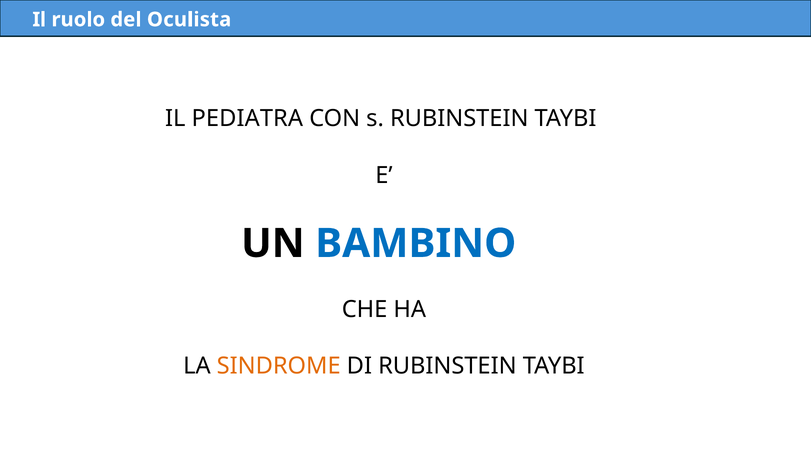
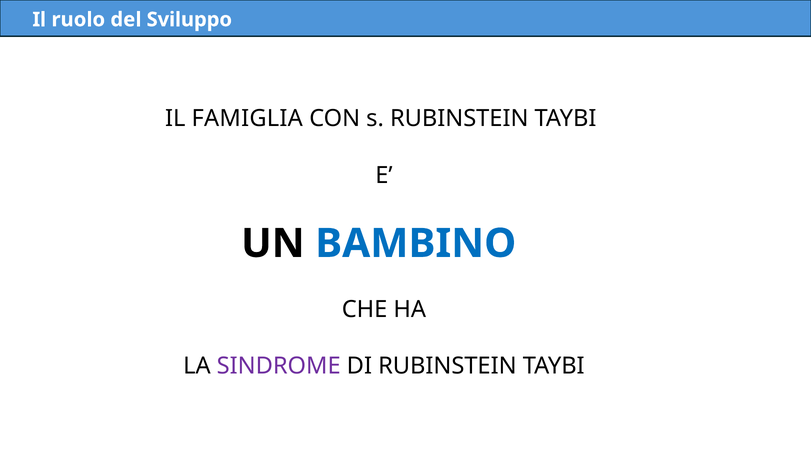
Oculista: Oculista -> Sviluppo (189, 20)
PEDIATRA: PEDIATRA -> FAMIGLIA (247, 119)
SINDROME colour: orange -> purple (279, 366)
